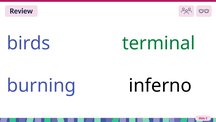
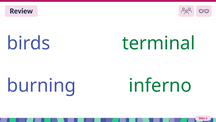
inferno colour: black -> green (160, 85)
